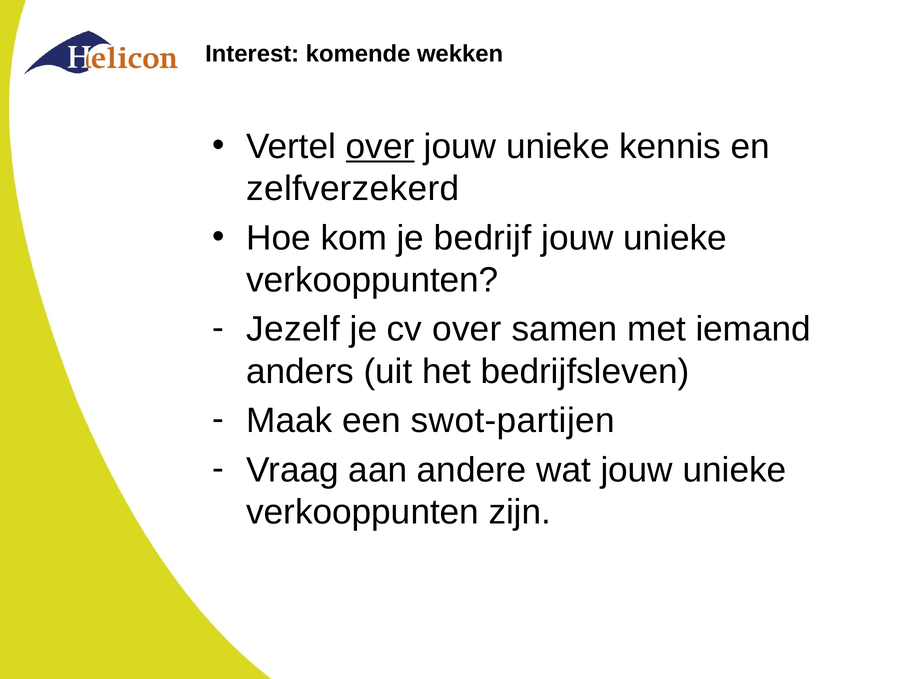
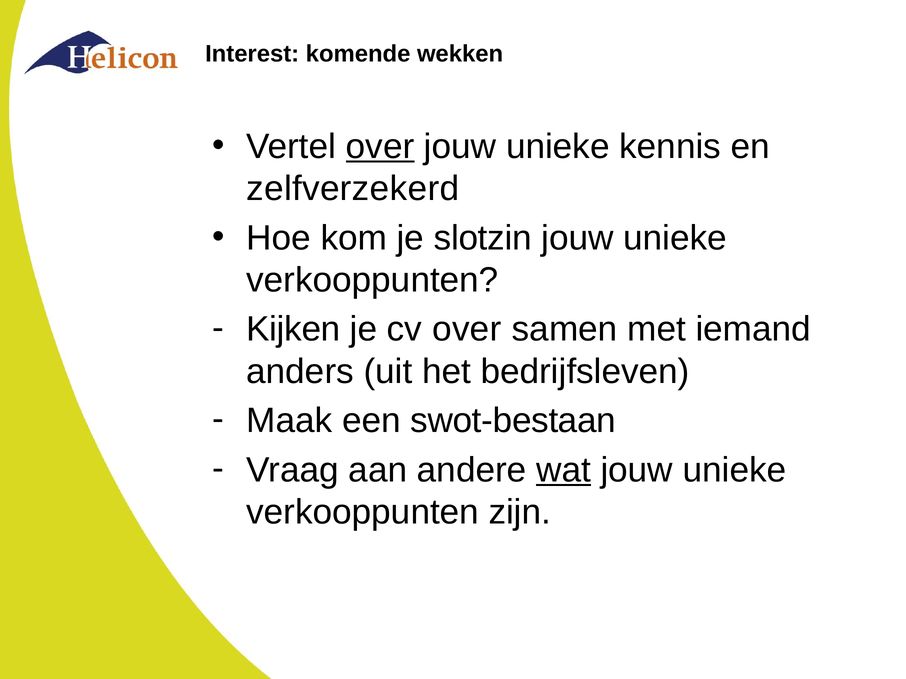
bedrijf: bedrijf -> slotzin (483, 238)
Jezelf: Jezelf -> Kijken (293, 330)
swot-partijen: swot-partijen -> swot-bestaan (513, 421)
wat underline: none -> present (564, 470)
